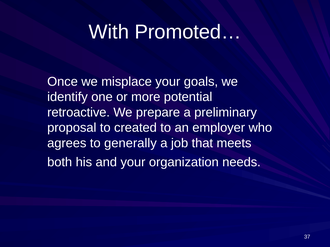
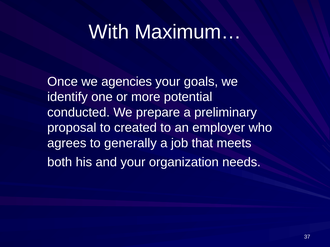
Promoted…: Promoted… -> Maximum… (188, 32)
misplace: misplace -> agencies (127, 82)
retroactive: retroactive -> conducted (79, 113)
